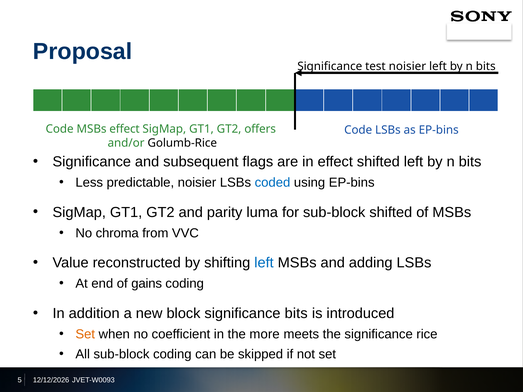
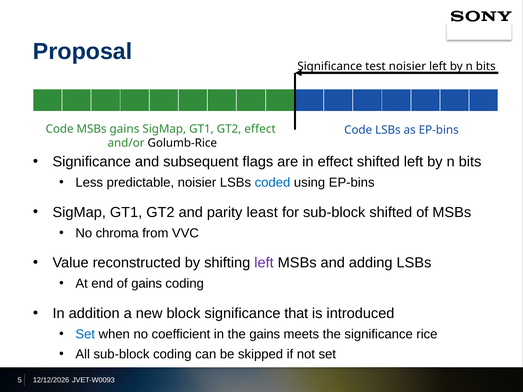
MSBs effect: effect -> gains (124, 129)
GT2 offers: offers -> effect (260, 129)
luma: luma -> least (262, 212)
left colour: blue -> purple (264, 263)
significance bits: bits -> that (296, 314)
Set colour: orange -> blue (85, 334)
the more: more -> gains (265, 334)
